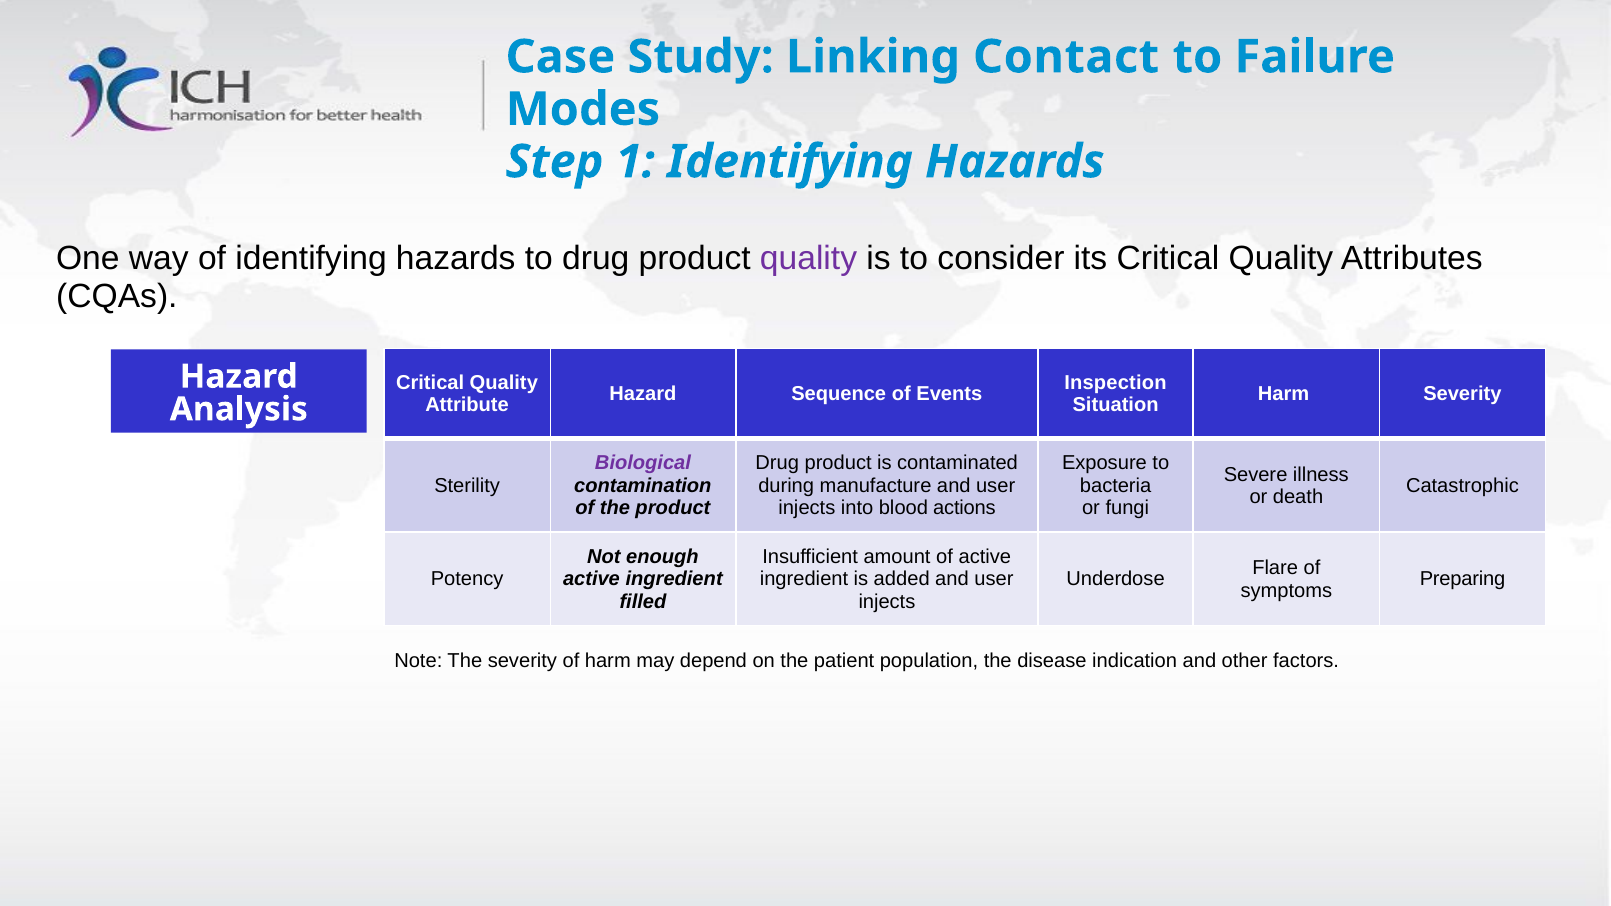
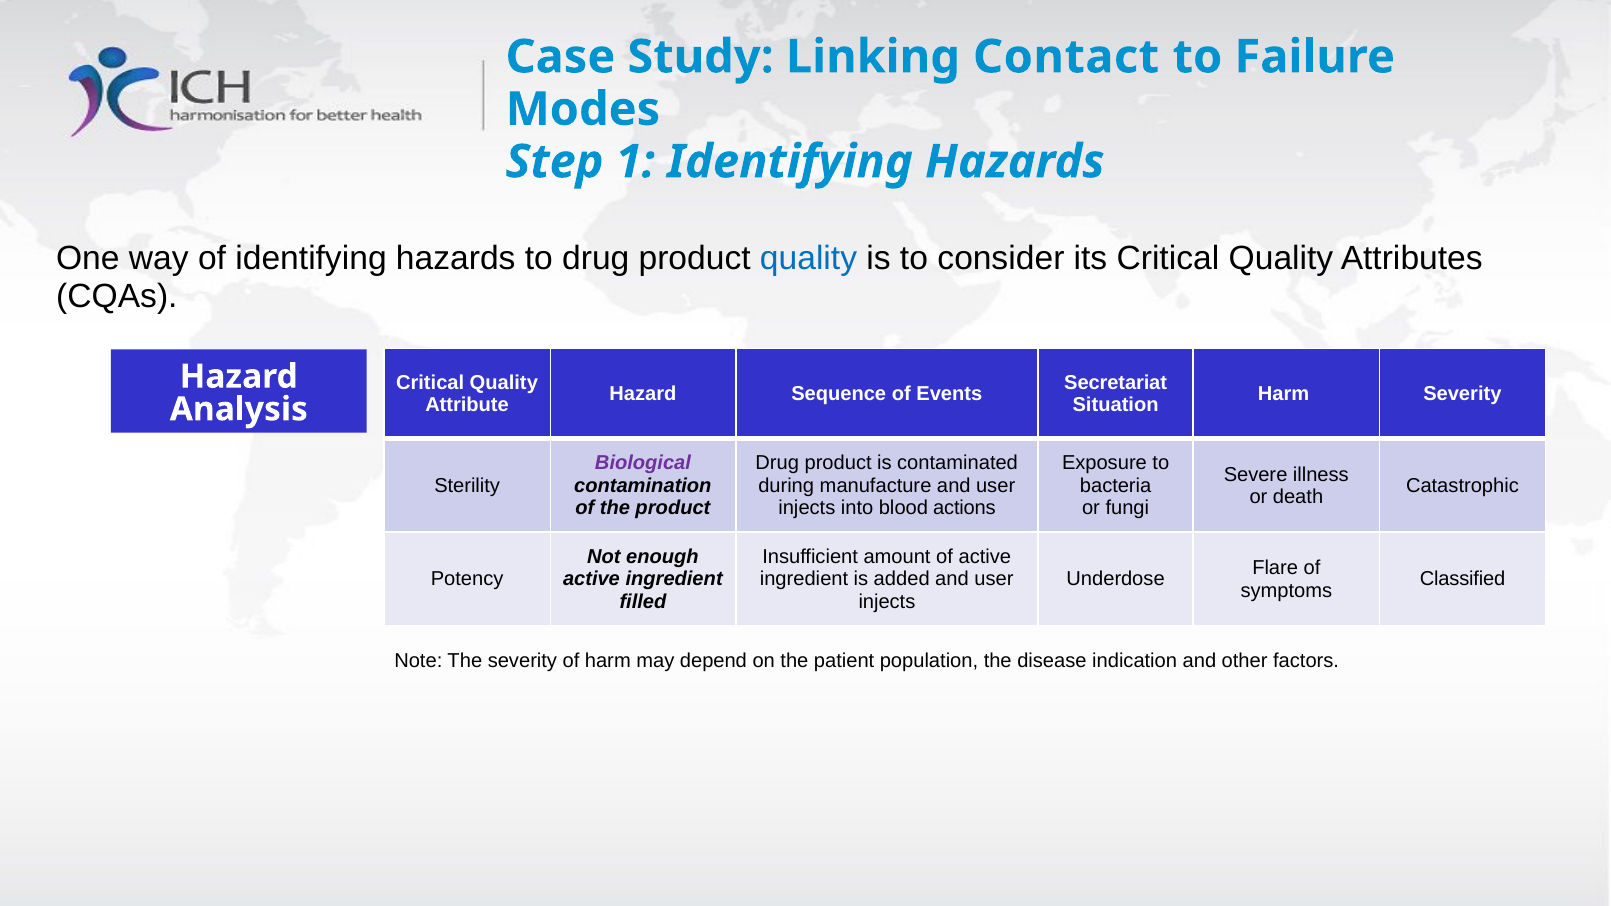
quality colour: purple -> blue (809, 259)
Inspection: Inspection -> Secretariat (1116, 383)
Preparing: Preparing -> Classified (1463, 579)
